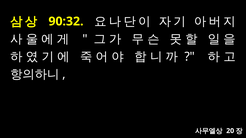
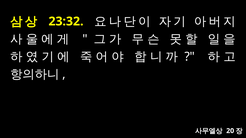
90:32: 90:32 -> 23:32 (66, 21)
